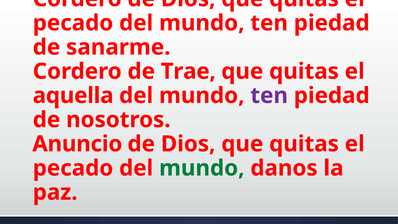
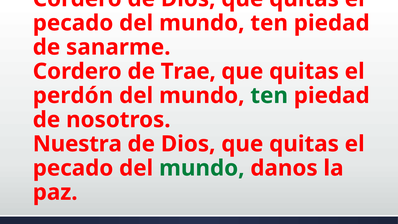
aquella: aquella -> perdón (73, 96)
ten colour: purple -> green (269, 96)
Anuncio: Anuncio -> Nuestra (77, 144)
